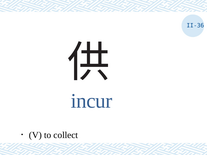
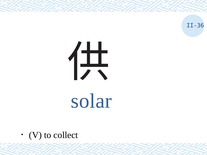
incur: incur -> solar (91, 101)
